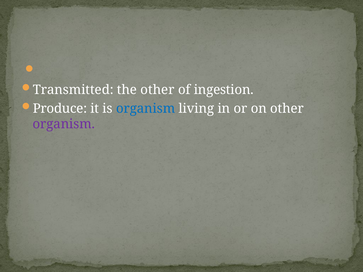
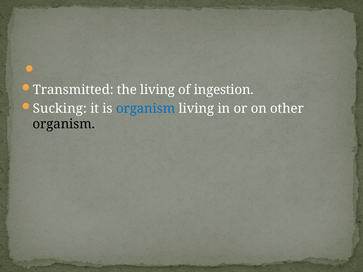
the other: other -> living (158, 90)
Produce: Produce -> Sucking (60, 109)
organism colour: purple -> black (64, 124)
